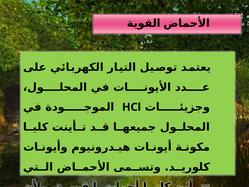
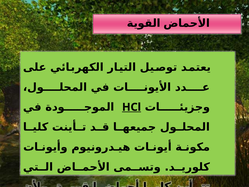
HCl underline: none -> present (132, 107)
